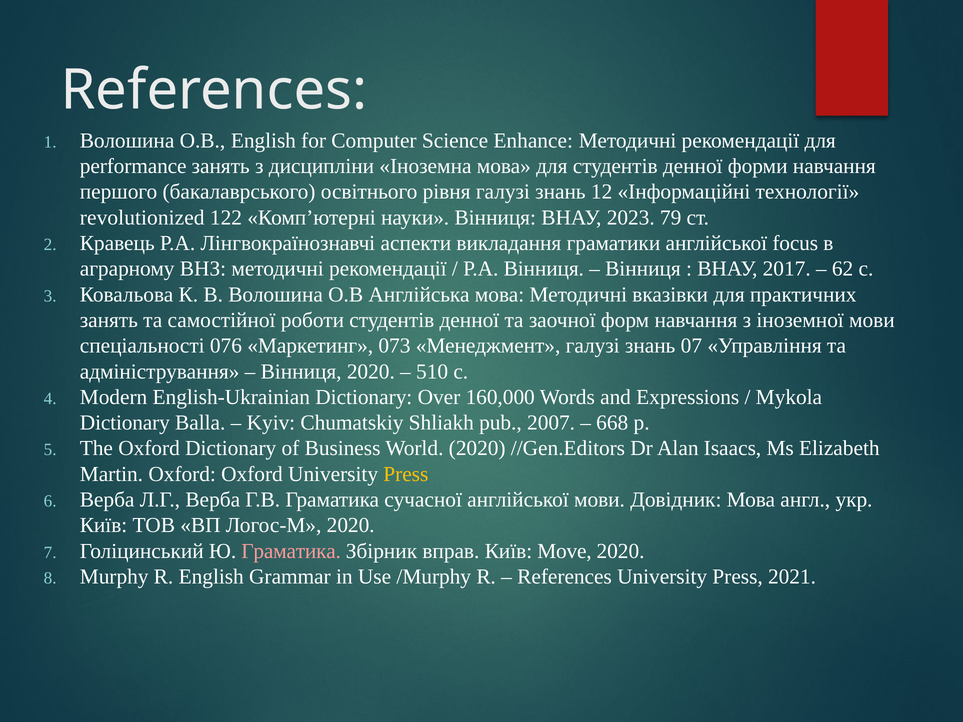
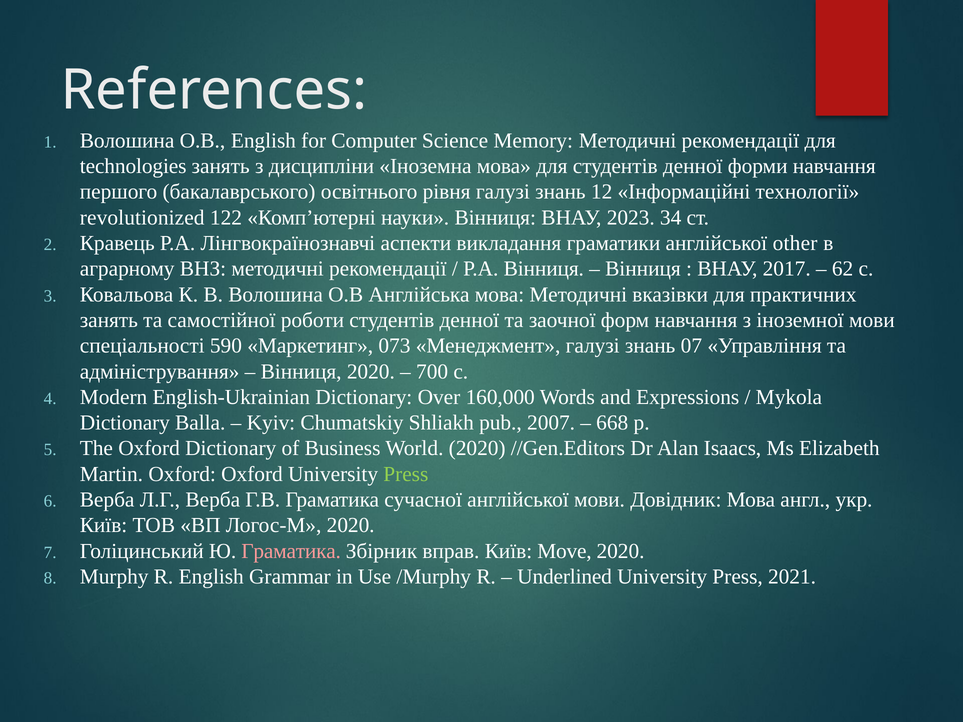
Enhance: Enhance -> Memory (533, 141)
performance: performance -> technologies (133, 166)
79: 79 -> 34 (671, 218)
focus: focus -> other (795, 243)
076: 076 -> 590 (226, 346)
510: 510 -> 700 (432, 372)
Press colour: yellow -> light green (406, 474)
References: References -> Underlined (565, 577)
